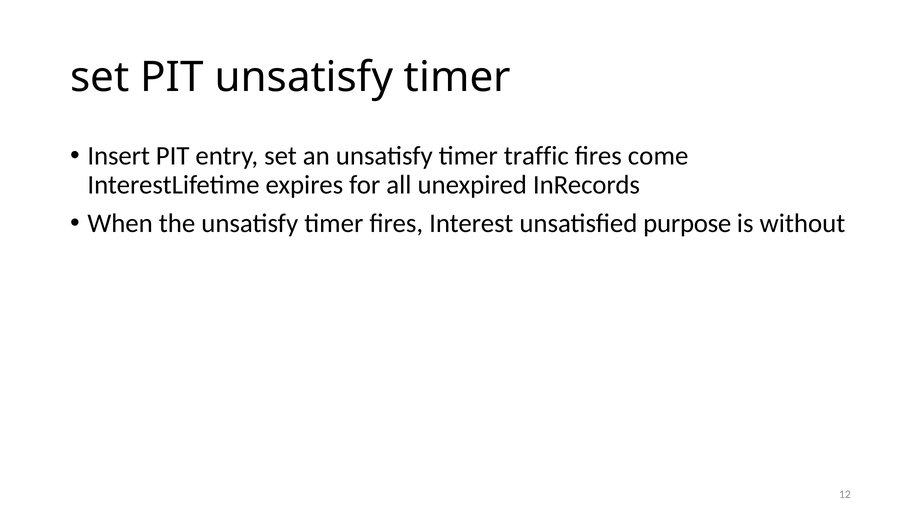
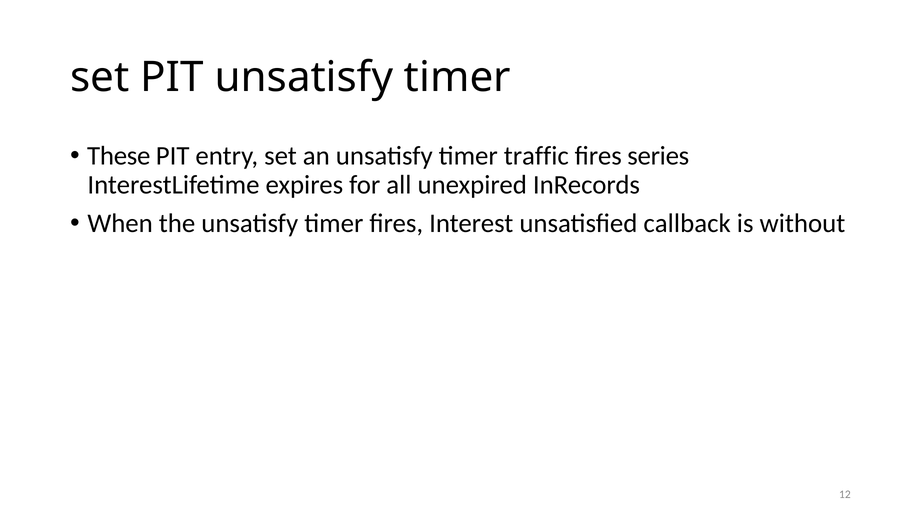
Insert: Insert -> These (119, 156)
come: come -> series (658, 156)
purpose: purpose -> callback (687, 223)
